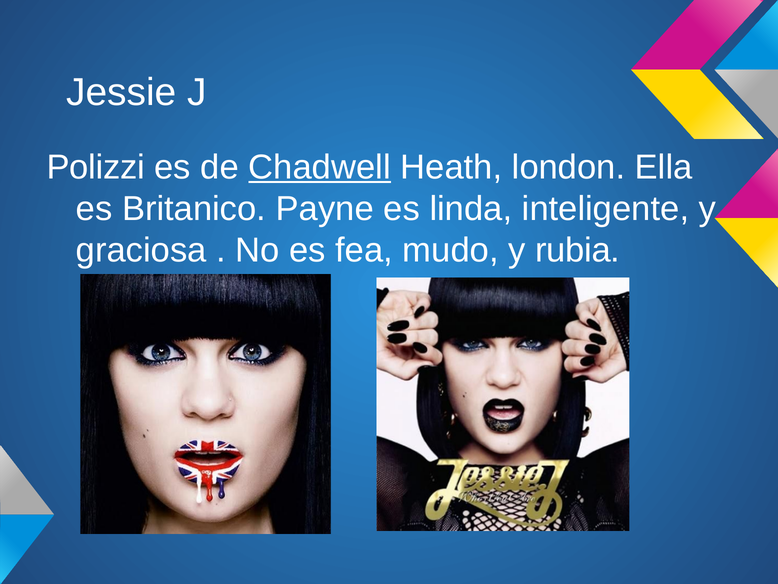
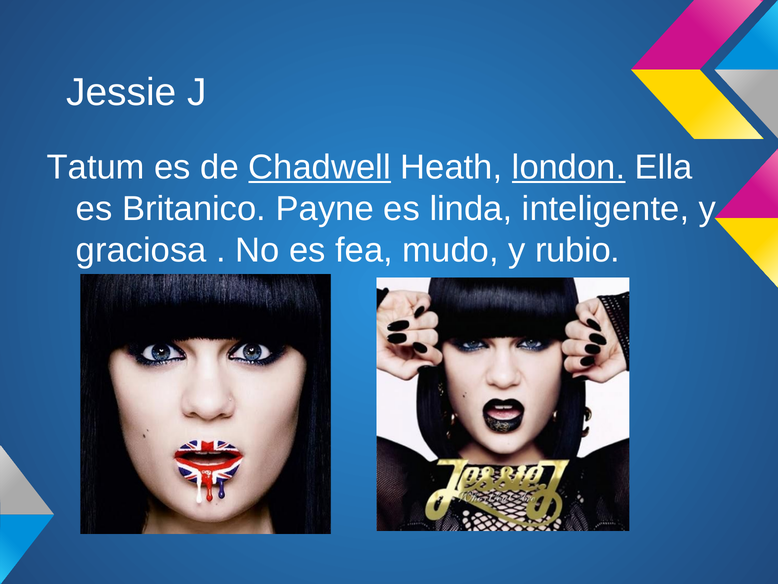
Polizzi: Polizzi -> Tatum (96, 167)
london underline: none -> present (569, 167)
rubia: rubia -> rubio (578, 250)
